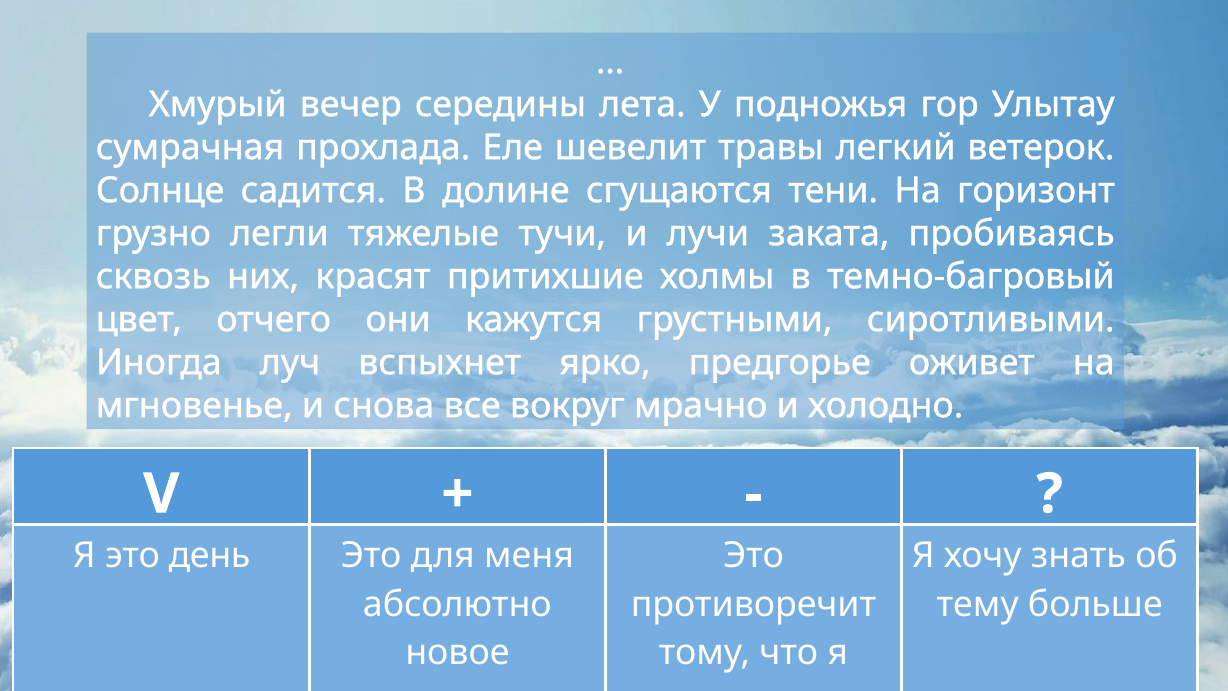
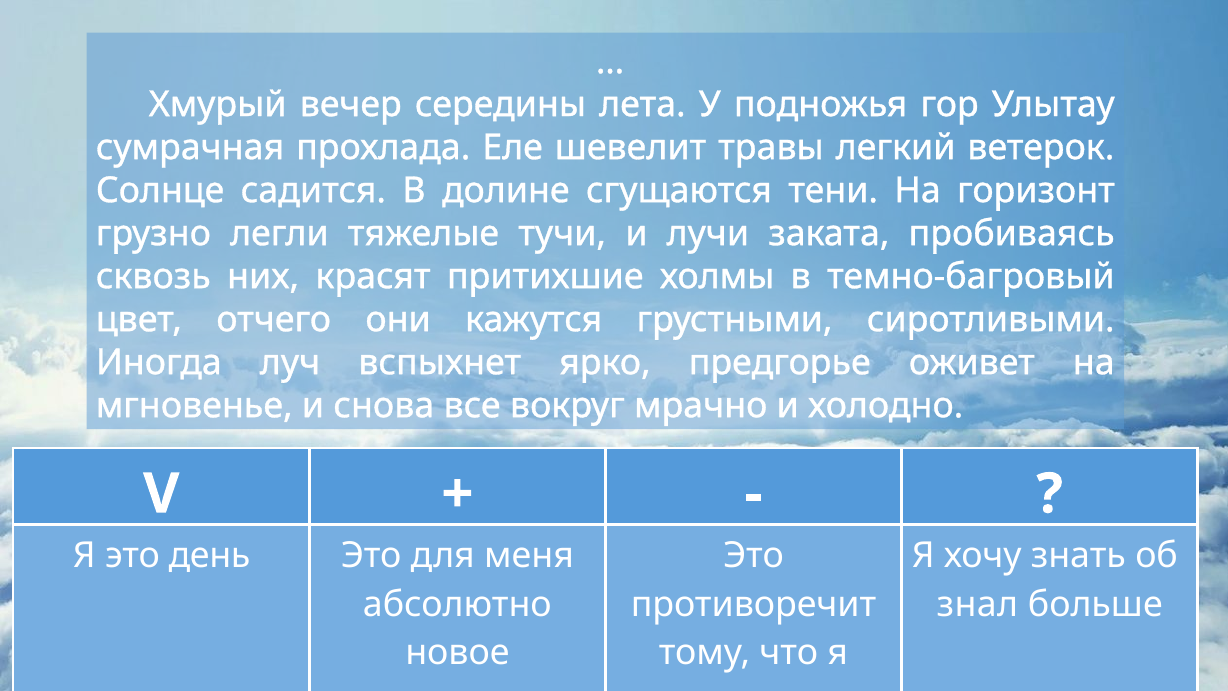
тему: тему -> знал (977, 604)
